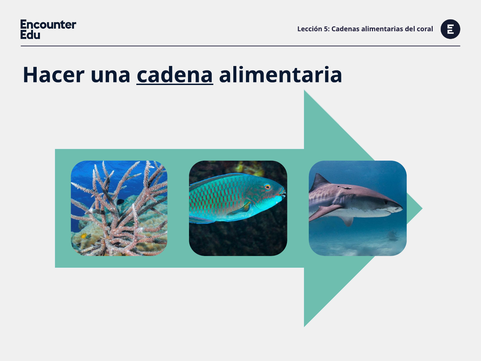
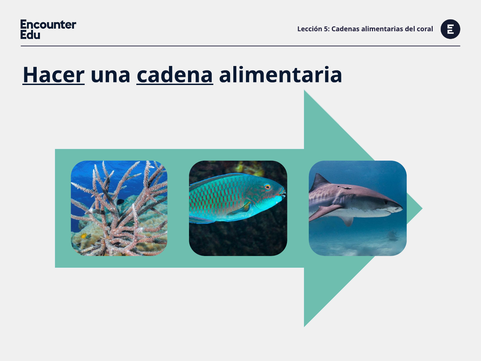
Hacer underline: none -> present (53, 75)
